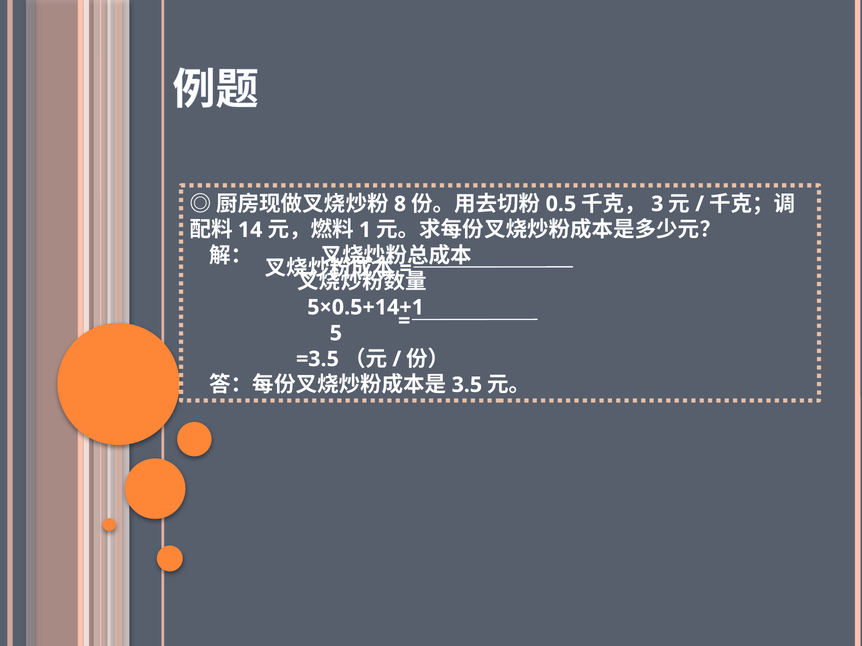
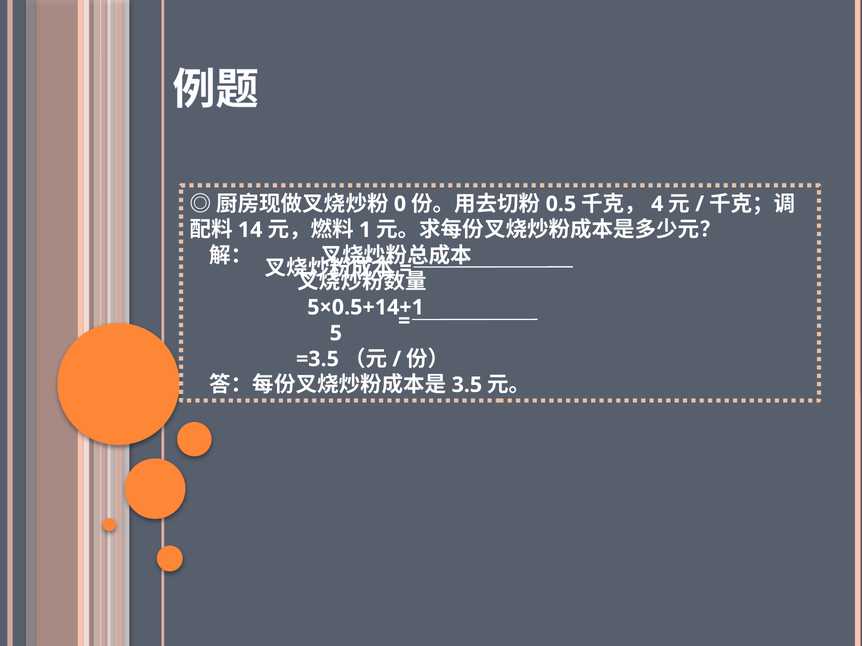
8: 8 -> 0 (400, 204)
3: 3 -> 4 (657, 204)
